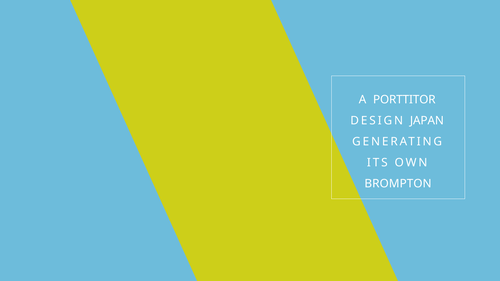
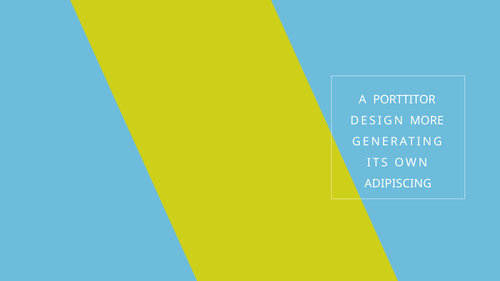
JAPAN: JAPAN -> MORE (427, 121)
BROMPTON: BROMPTON -> ADIPISCING (398, 184)
